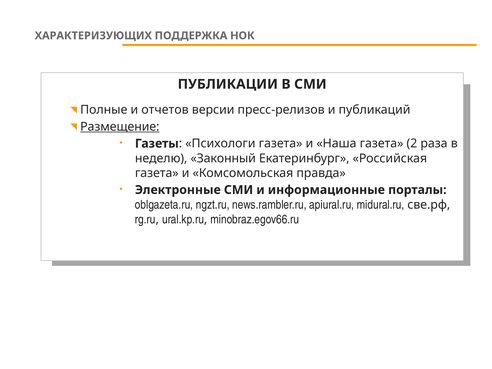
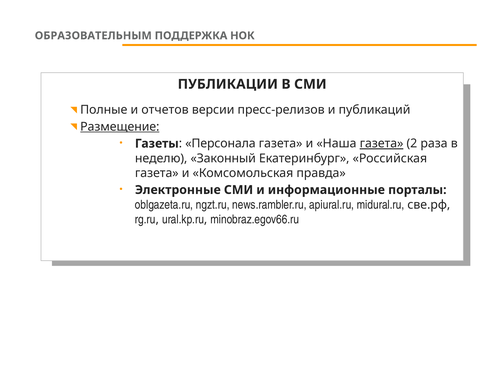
ХАРАКТЕРИЗУЮЩИХ: ХАРАКТЕРИЗУЮЩИХ -> ОБРАЗОВАТЕЛЬНЫМ (93, 36)
Психологи: Психологи -> Персонала (220, 144)
газета underline: none -> present (382, 144)
